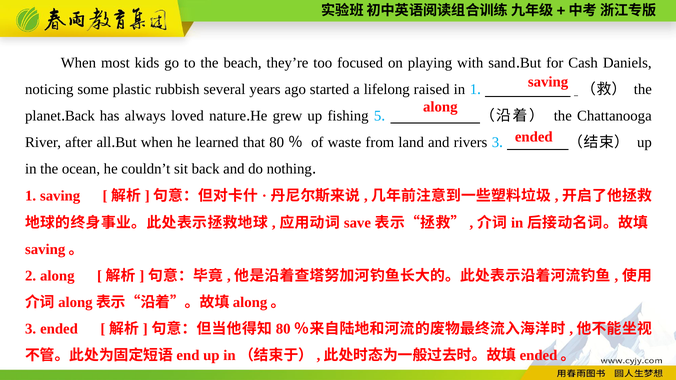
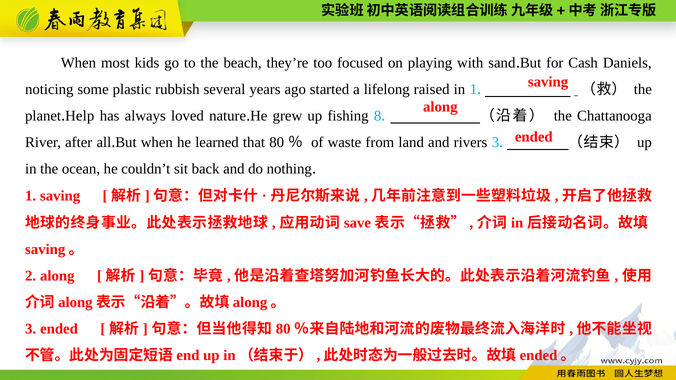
Back: Back -> Help (80, 116)
5: 5 -> 8 (378, 116)
